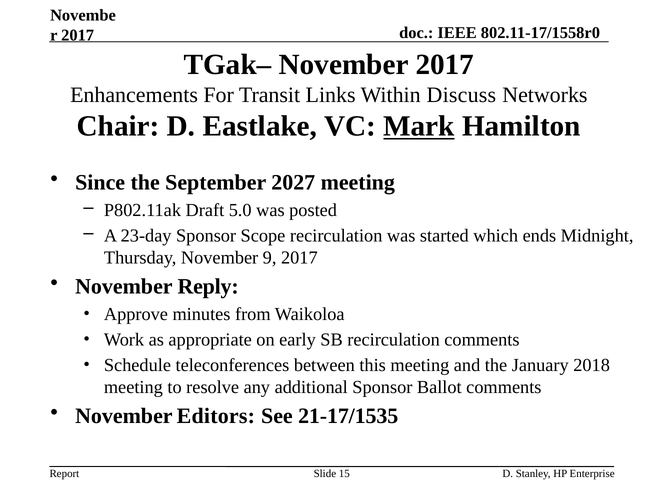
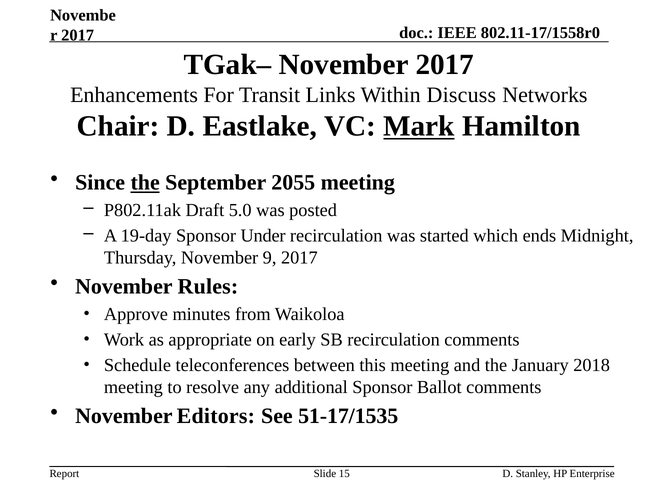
the underline: none -> present (145, 183)
2027: 2027 -> 2055 (293, 183)
23-day: 23-day -> 19-day (146, 236)
Scope: Scope -> Under (263, 236)
Reply: Reply -> Rules (208, 286)
21-17/1535: 21-17/1535 -> 51-17/1535 (348, 416)
